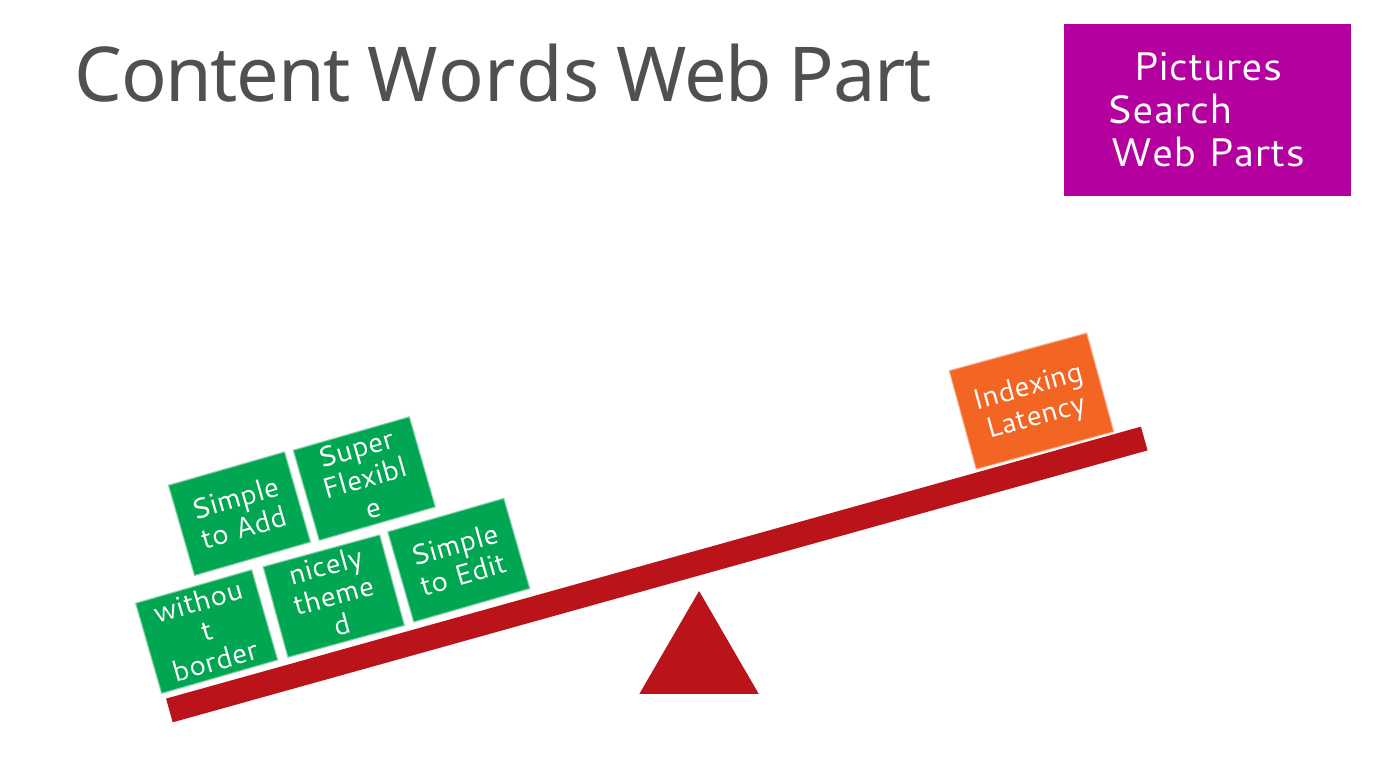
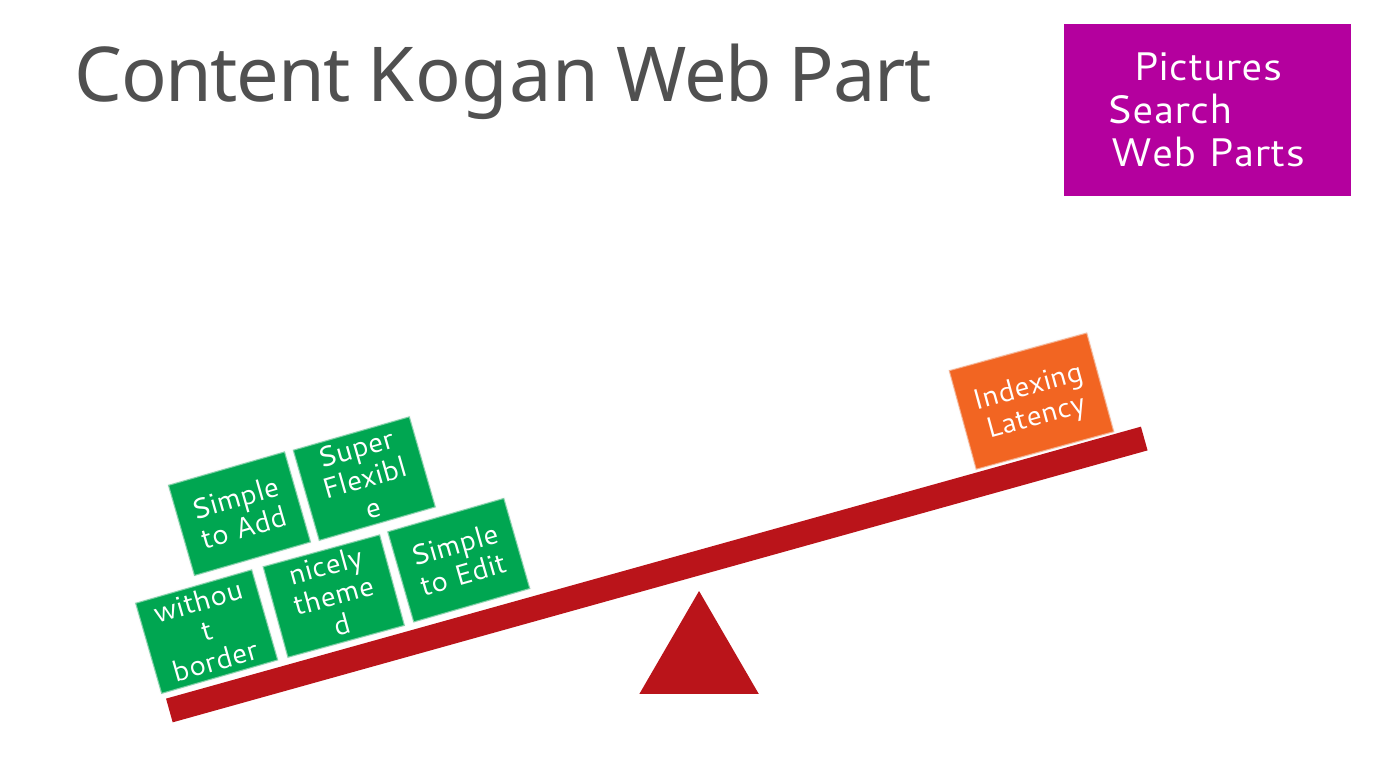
Words: Words -> Kogan (483, 76)
